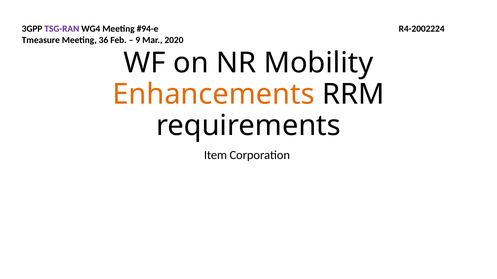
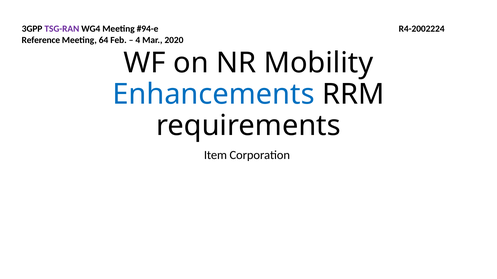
Tmeasure: Tmeasure -> Reference (41, 40)
36: 36 -> 64 (104, 40)
9: 9 -> 4 (138, 40)
Enhancements colour: orange -> blue (213, 94)
